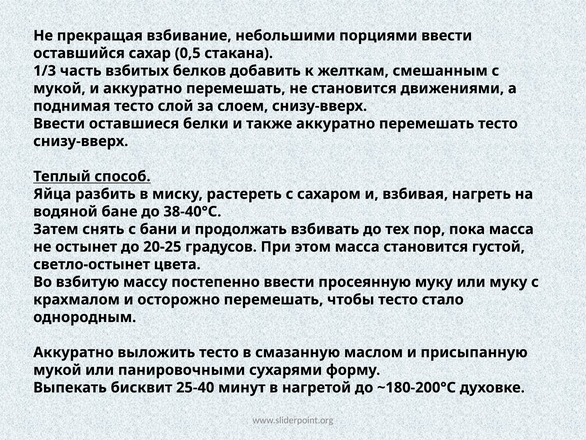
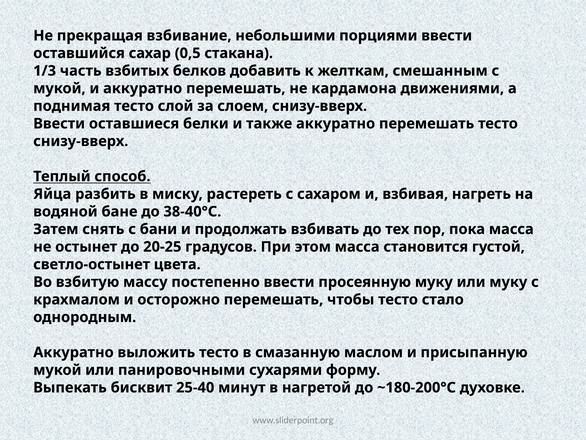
не становится: становится -> кардамона (354, 88)
